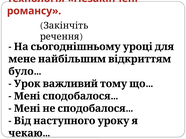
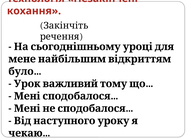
романсу: романсу -> кохання (34, 11)
